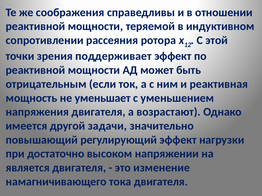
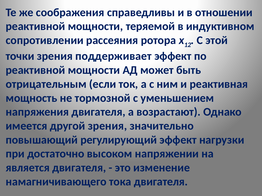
уменьшает: уменьшает -> тормозной (103, 98)
другой задачи: задачи -> зрения (107, 126)
